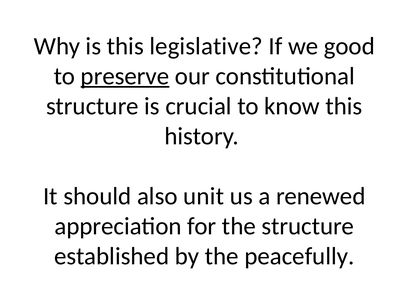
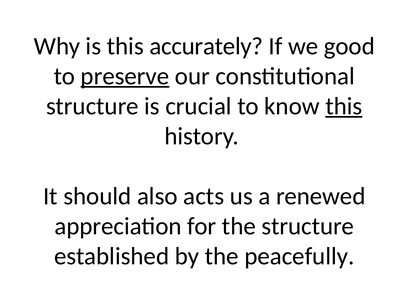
legislative: legislative -> accurately (206, 46)
this underline: none -> present (344, 106)
unit: unit -> acts (204, 196)
